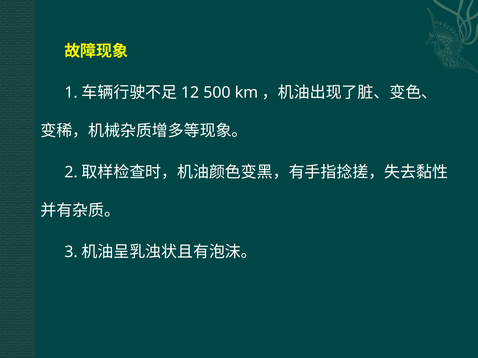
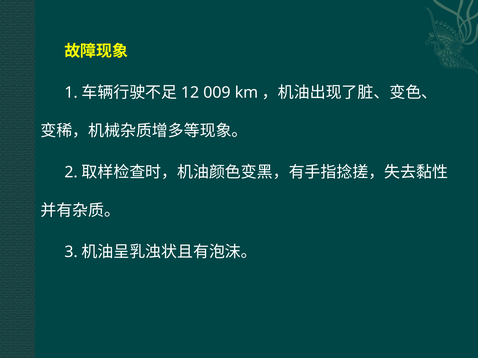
500: 500 -> 009 (217, 93)
